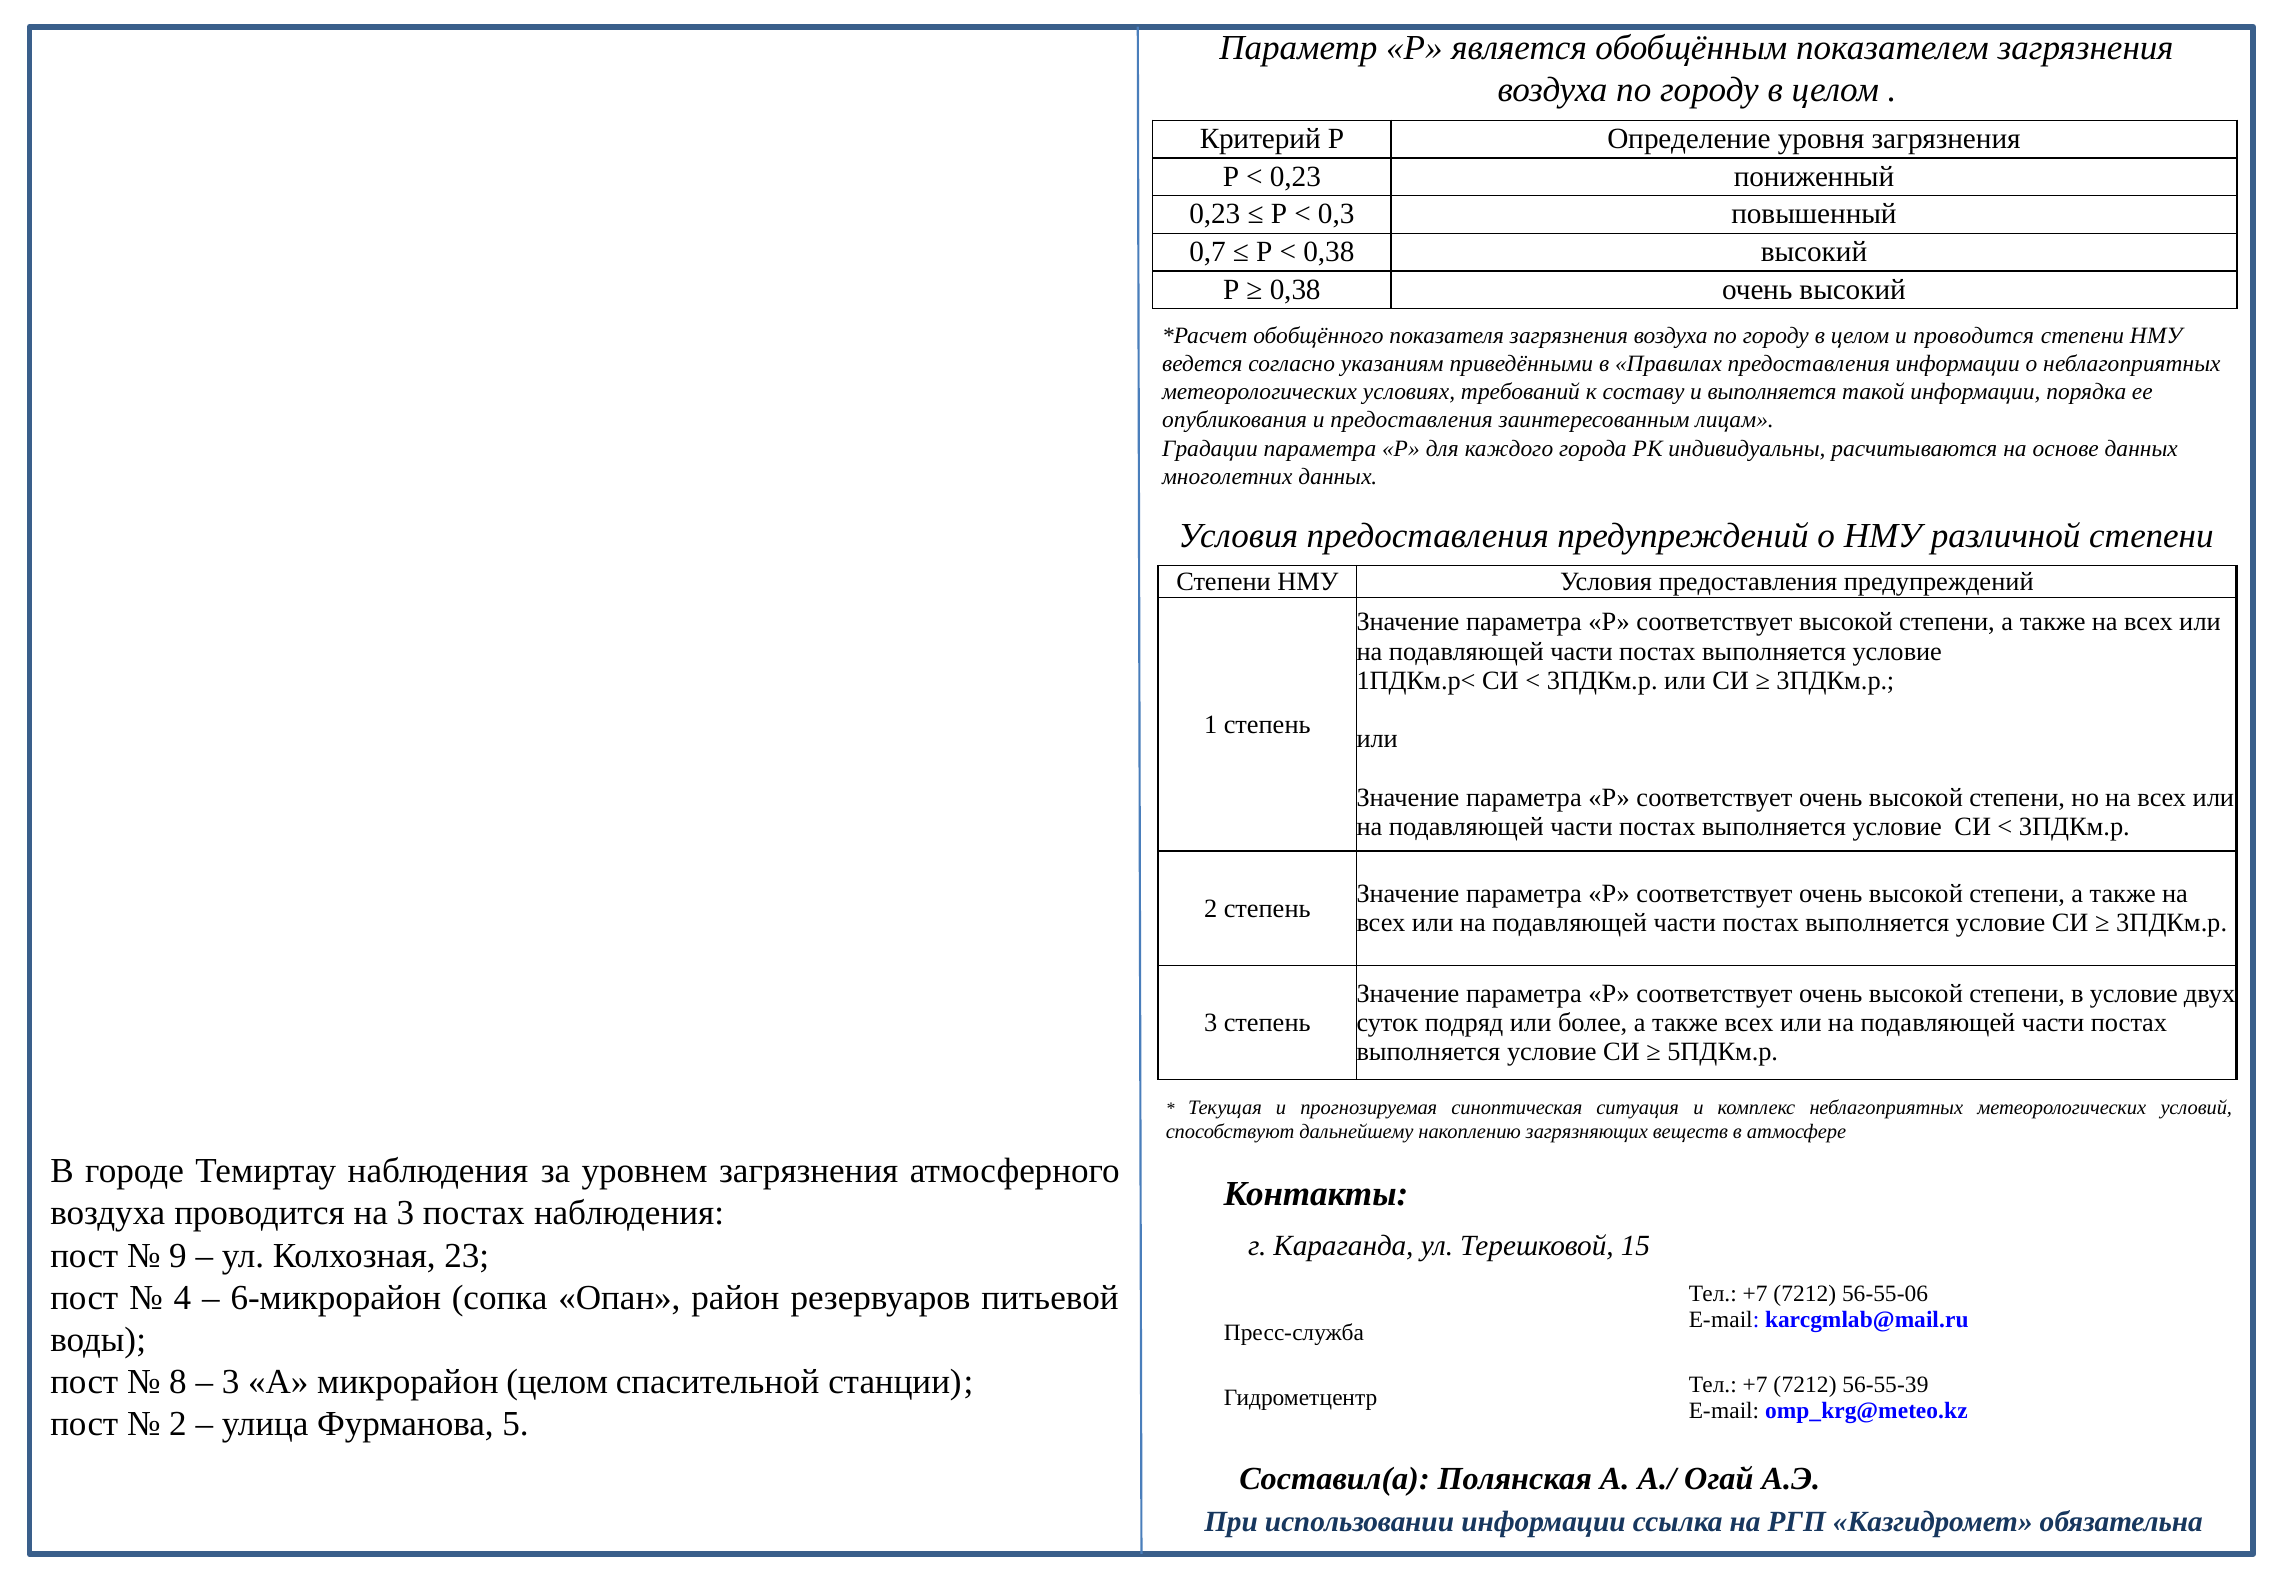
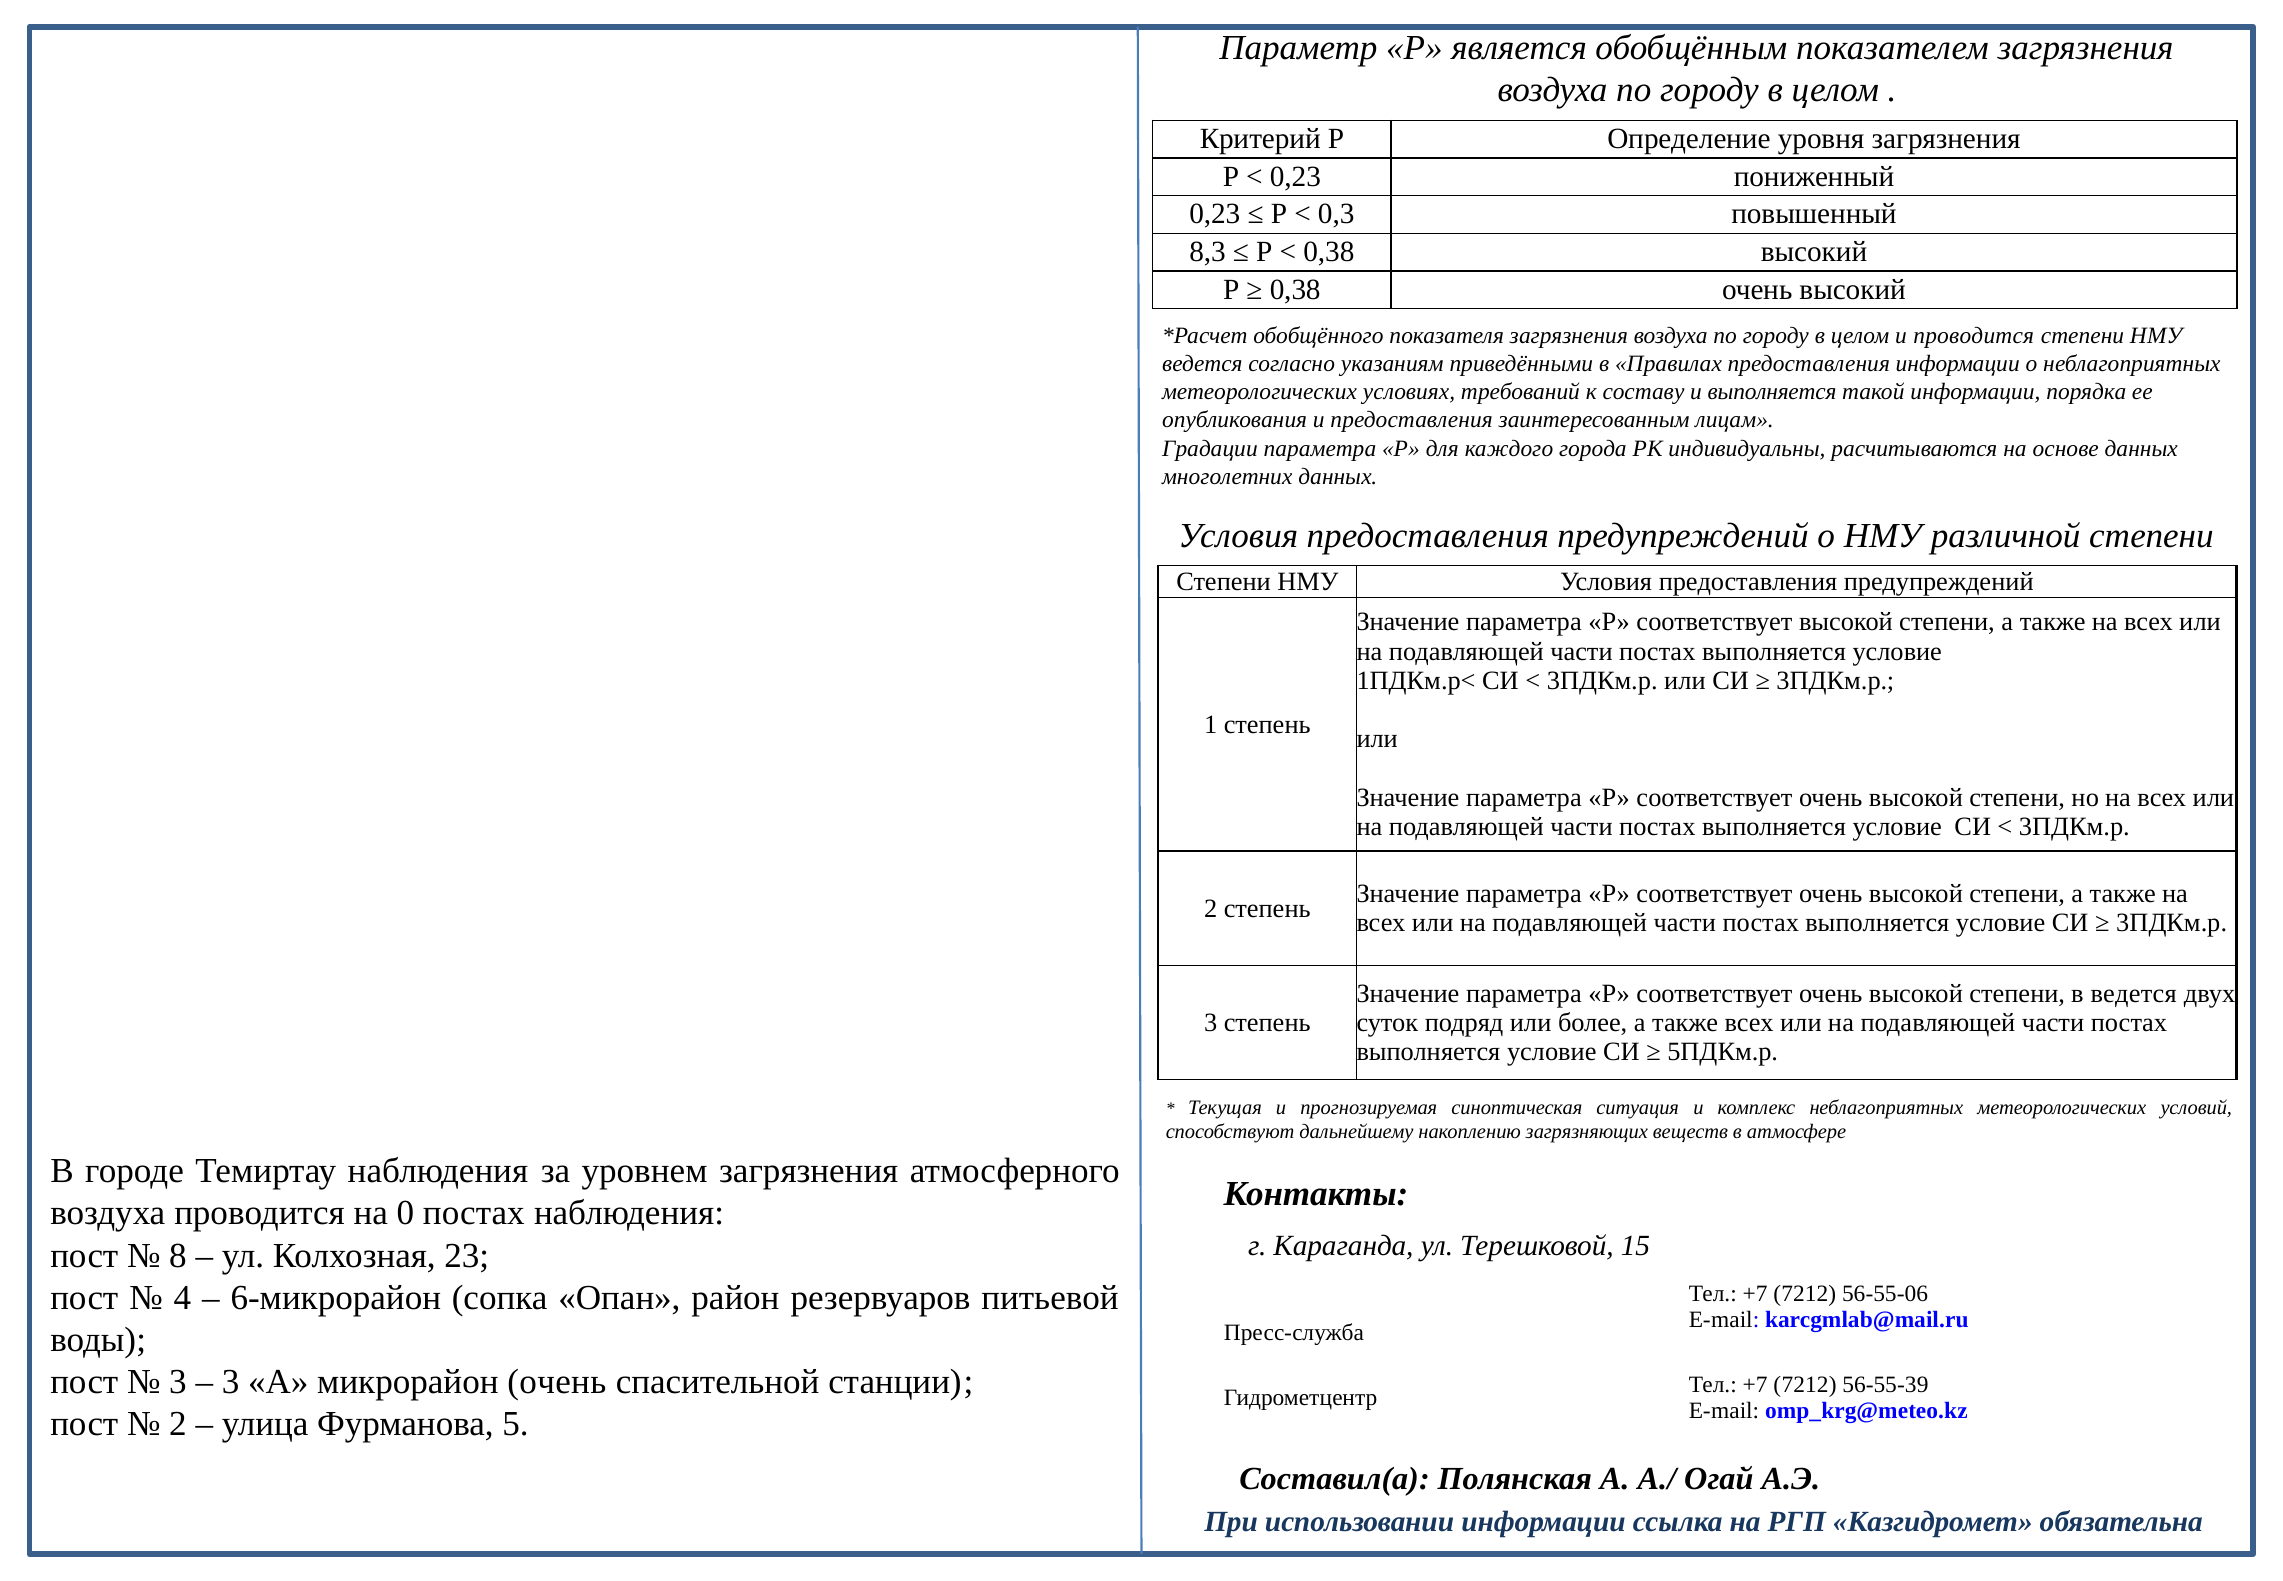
0,7: 0,7 -> 8,3 (1208, 252)
в условие: условие -> ведется (2134, 993)
на 3: 3 -> 0 (405, 1213)
9: 9 -> 8 (178, 1255)
8: 8 -> 3 (178, 1382)
микрорайон целом: целом -> очень (557, 1382)
